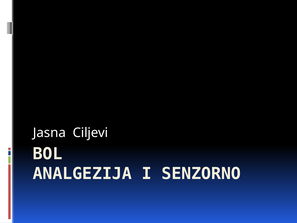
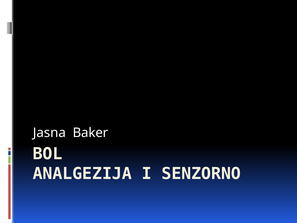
Ciljevi: Ciljevi -> Baker (90, 133)
